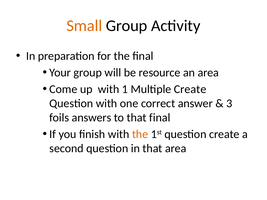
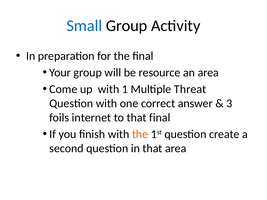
Small colour: orange -> blue (84, 26)
Multiple Create: Create -> Threat (190, 89)
answers: answers -> internet (91, 118)
